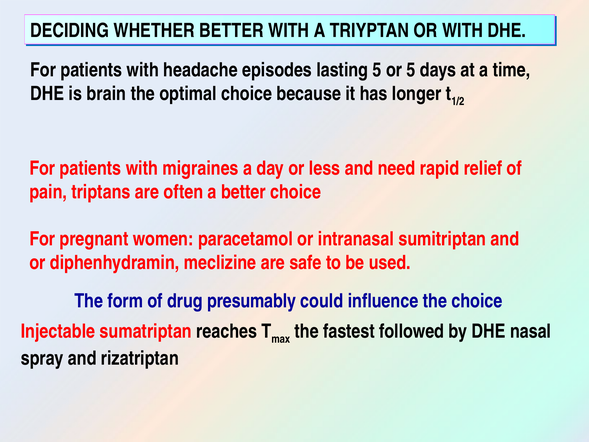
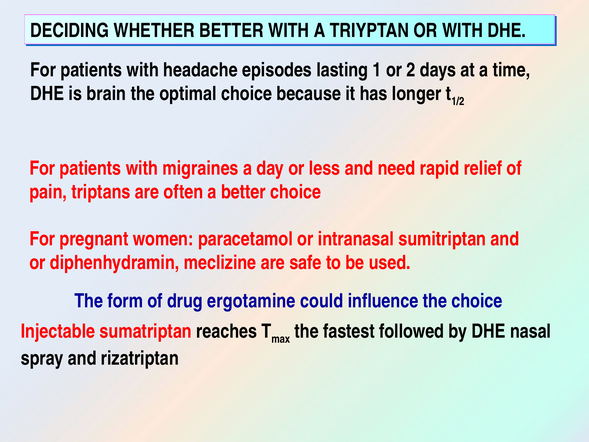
lasting 5: 5 -> 1 (377, 70)
or 5: 5 -> 2 (411, 70)
presumably: presumably -> ergotamine (251, 301)
